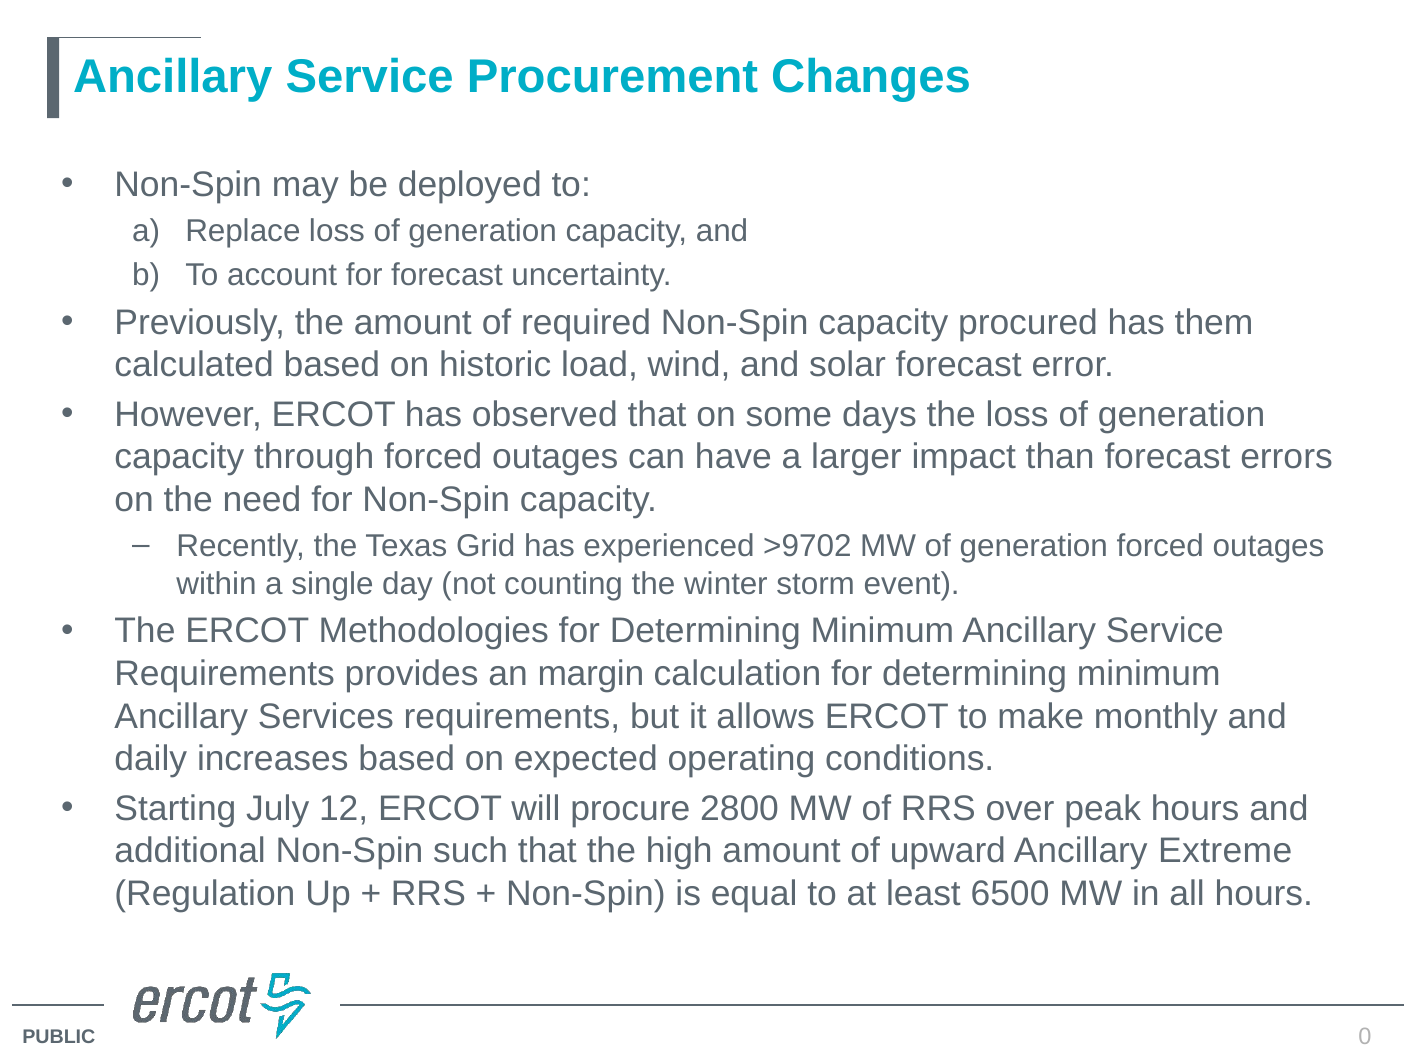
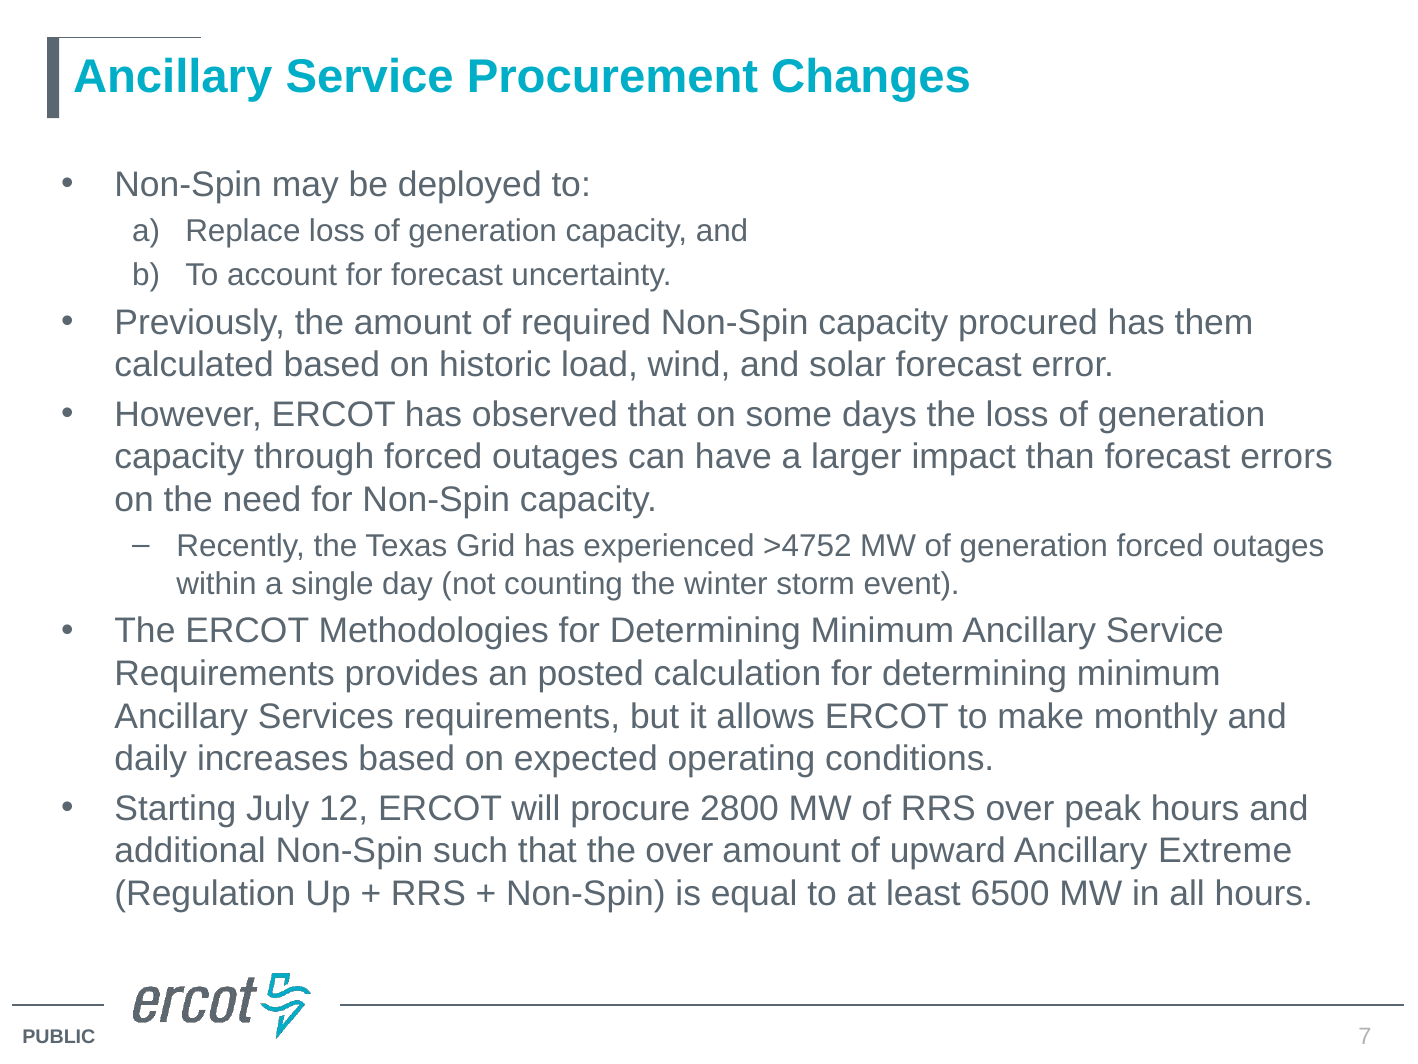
>9702: >9702 -> >4752 (807, 546)
margin: margin -> posted (591, 674)
the high: high -> over (679, 851)
0: 0 -> 7 (1365, 1036)
